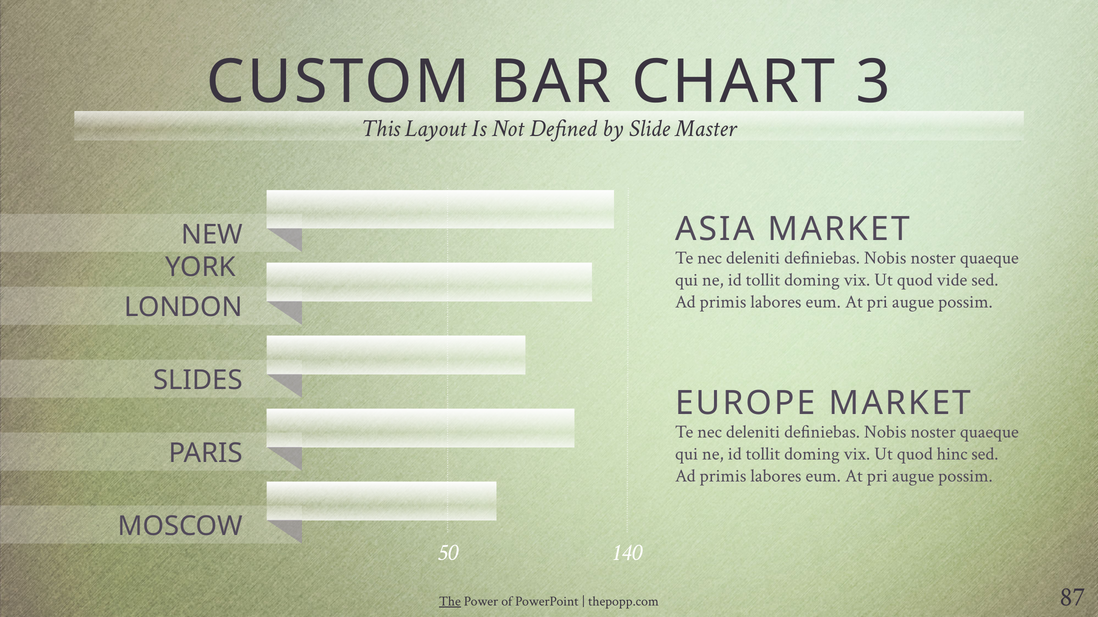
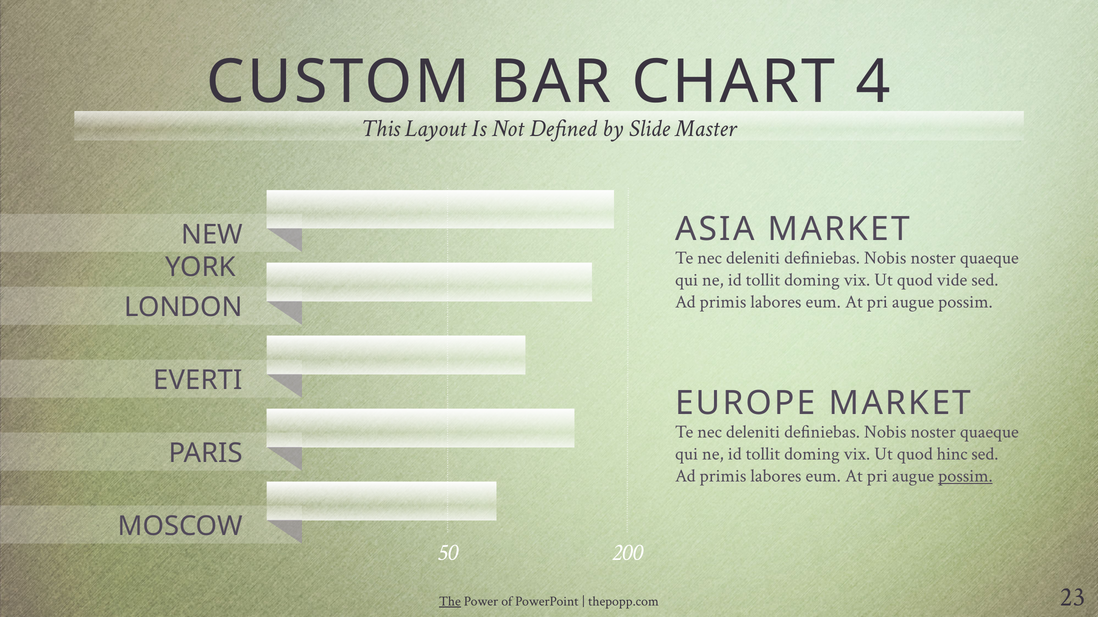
3: 3 -> 4 (873, 82)
SLIDES: SLIDES -> EVERTI (198, 381)
possim underline: none -> present (965, 476)
140: 140 -> 200 (627, 553)
87: 87 -> 23 (1073, 598)
